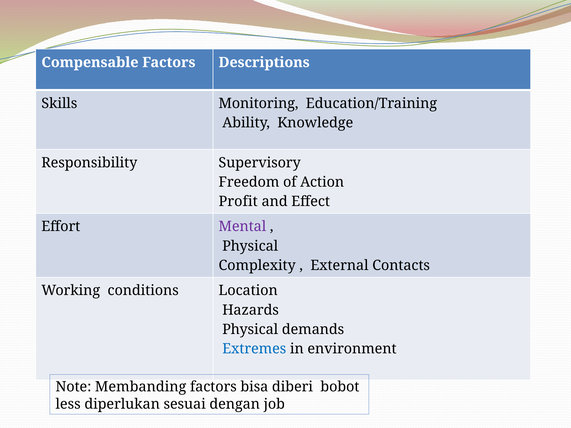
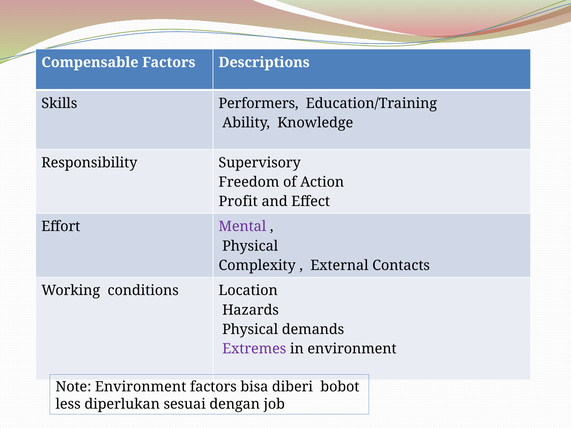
Monitoring: Monitoring -> Performers (259, 103)
Extremes colour: blue -> purple (254, 349)
Note Membanding: Membanding -> Environment (141, 387)
